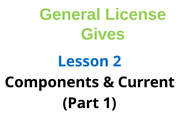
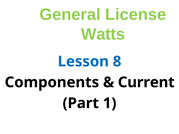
Gives: Gives -> Watts (103, 34)
2: 2 -> 8 (117, 62)
